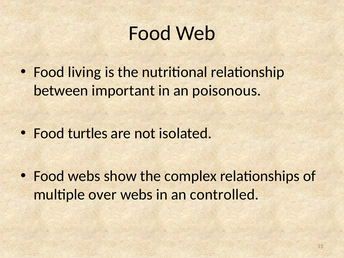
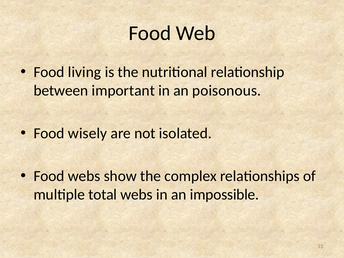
turtles: turtles -> wisely (88, 133)
over: over -> total (103, 195)
controlled: controlled -> impossible (225, 195)
